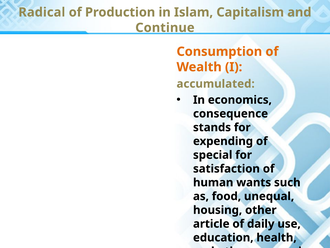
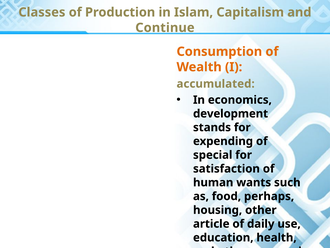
Radical: Radical -> Classes (42, 12)
consequence: consequence -> development (231, 113)
unequal: unequal -> perhaps (269, 196)
